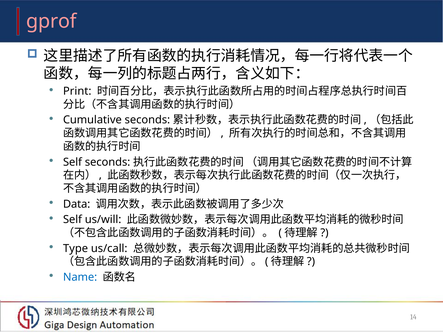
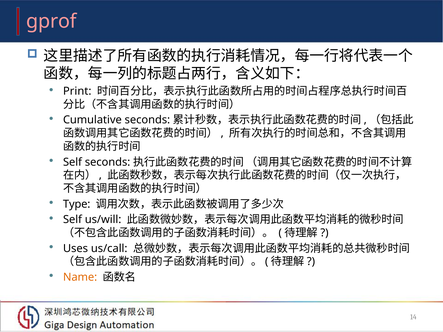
Data: Data -> Type (77, 204)
Type: Type -> Uses (76, 249)
Name colour: blue -> orange (80, 277)
